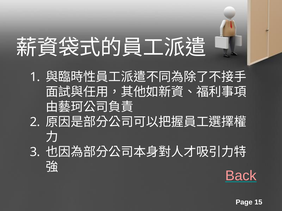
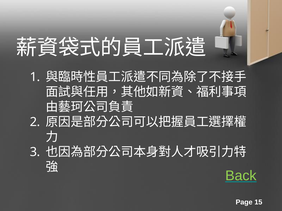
Back colour: pink -> light green (241, 176)
